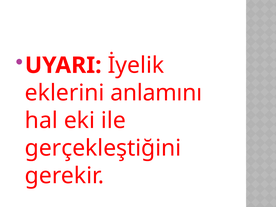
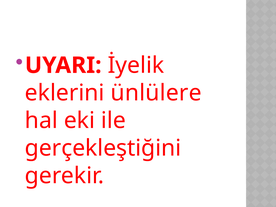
anlamını: anlamını -> ünlülere (156, 93)
